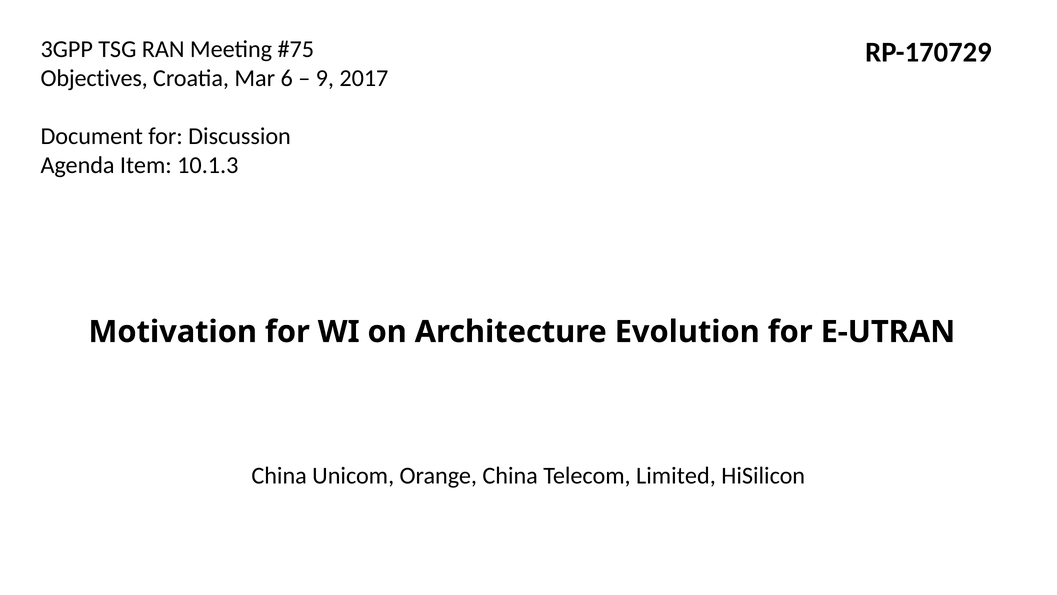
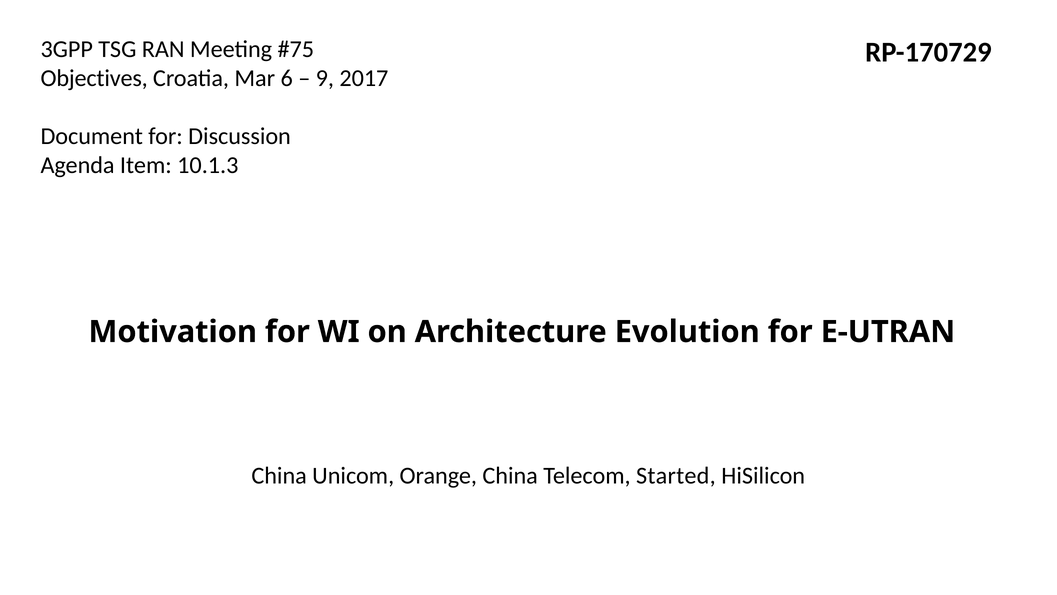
Limited: Limited -> Started (676, 475)
